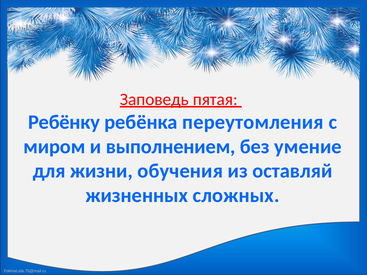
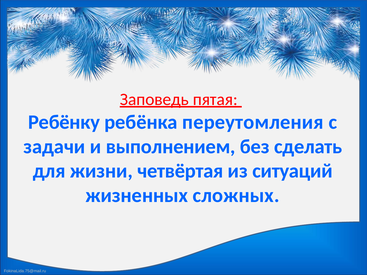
миром: миром -> задачи (54, 147)
умение: умение -> сделать (308, 147)
обучения: обучения -> четвёртая (180, 171)
оставляй: оставляй -> ситуаций (292, 171)
